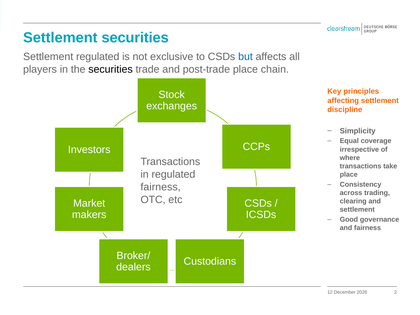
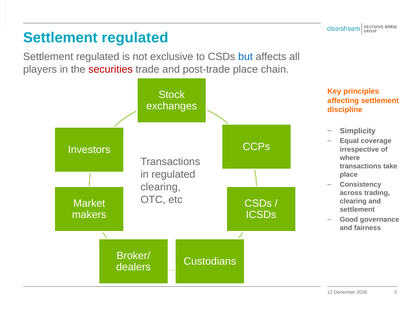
securities: securities -> regulated (135, 38)
securities colour: black -> red (111, 69)
fairness: fairness -> clearing (161, 187)
